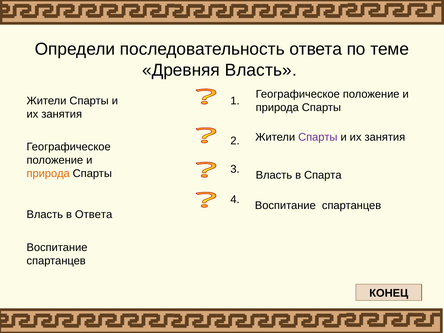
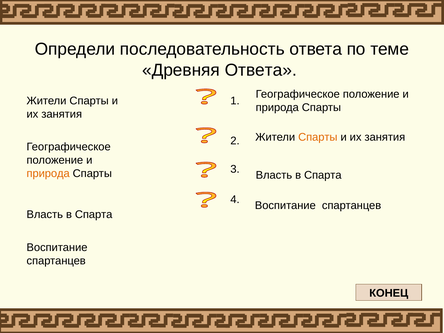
Древняя Власть: Власть -> Ответа (261, 70)
Спарты colour: purple -> orange (318, 137)
Ответа: Ответа -> Спарта (94, 215)
